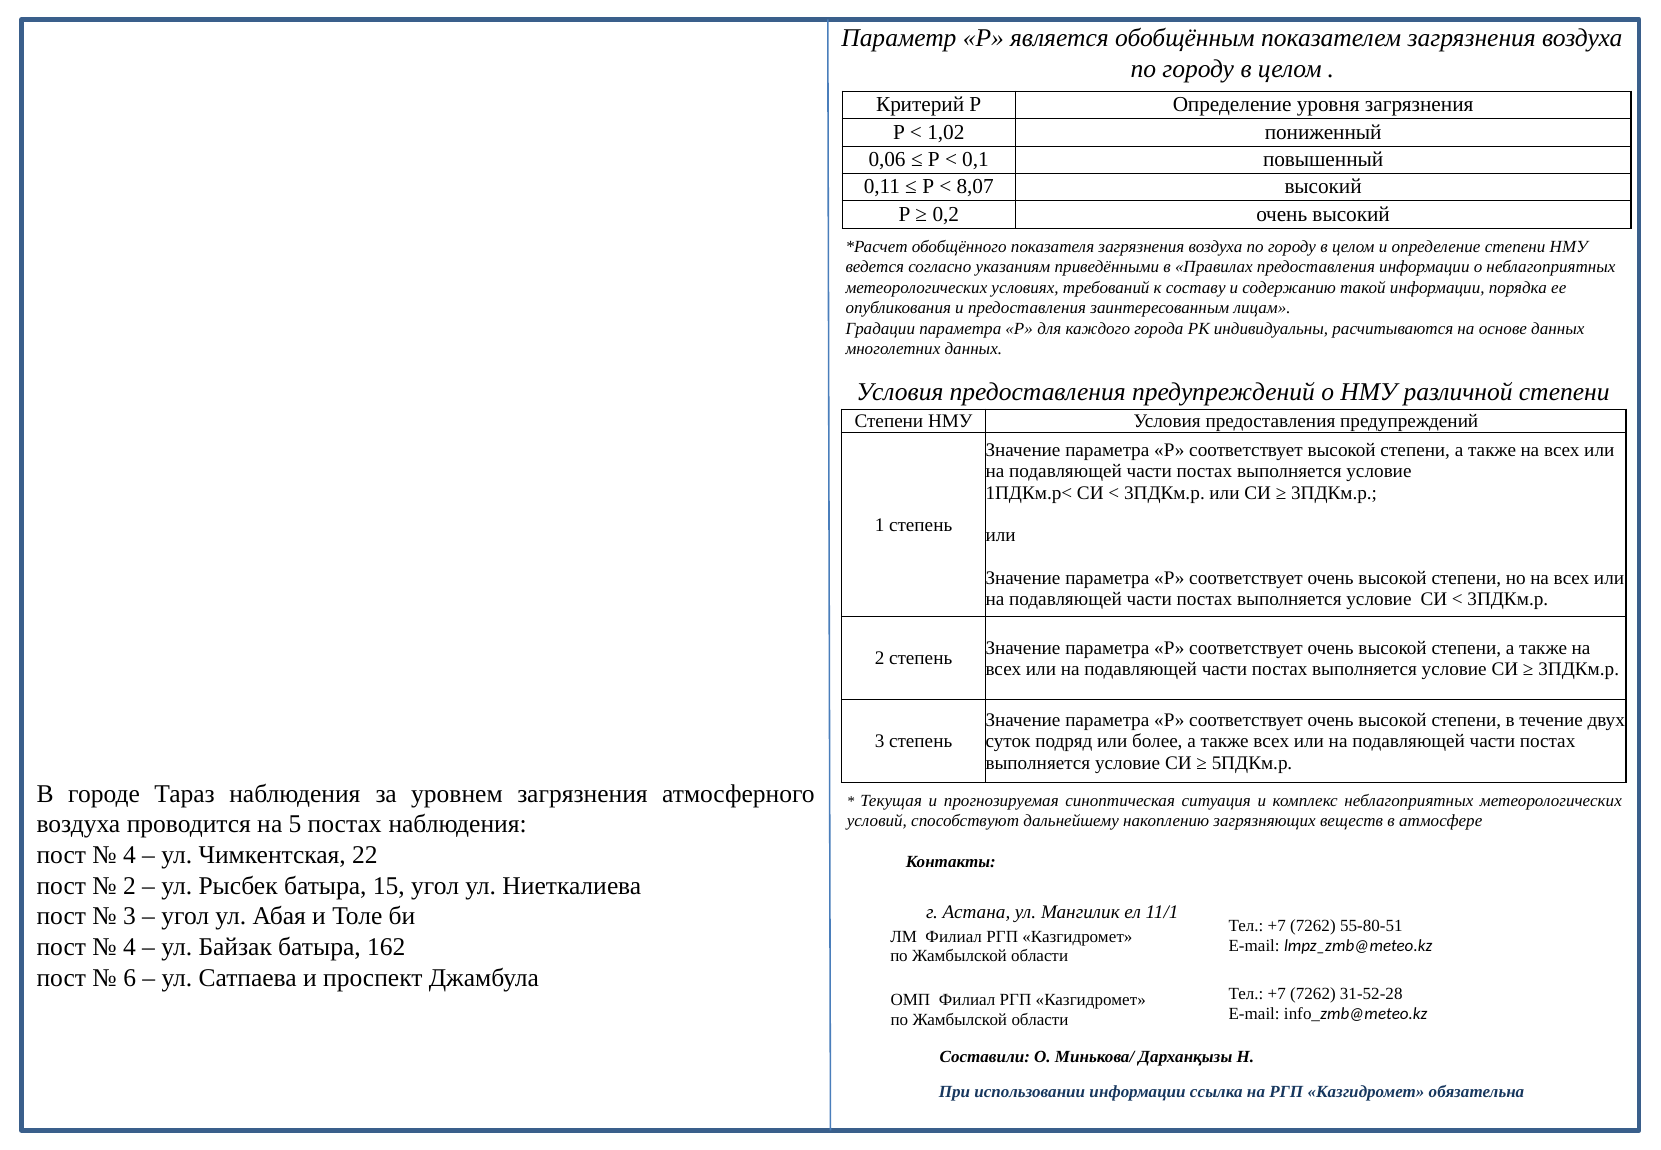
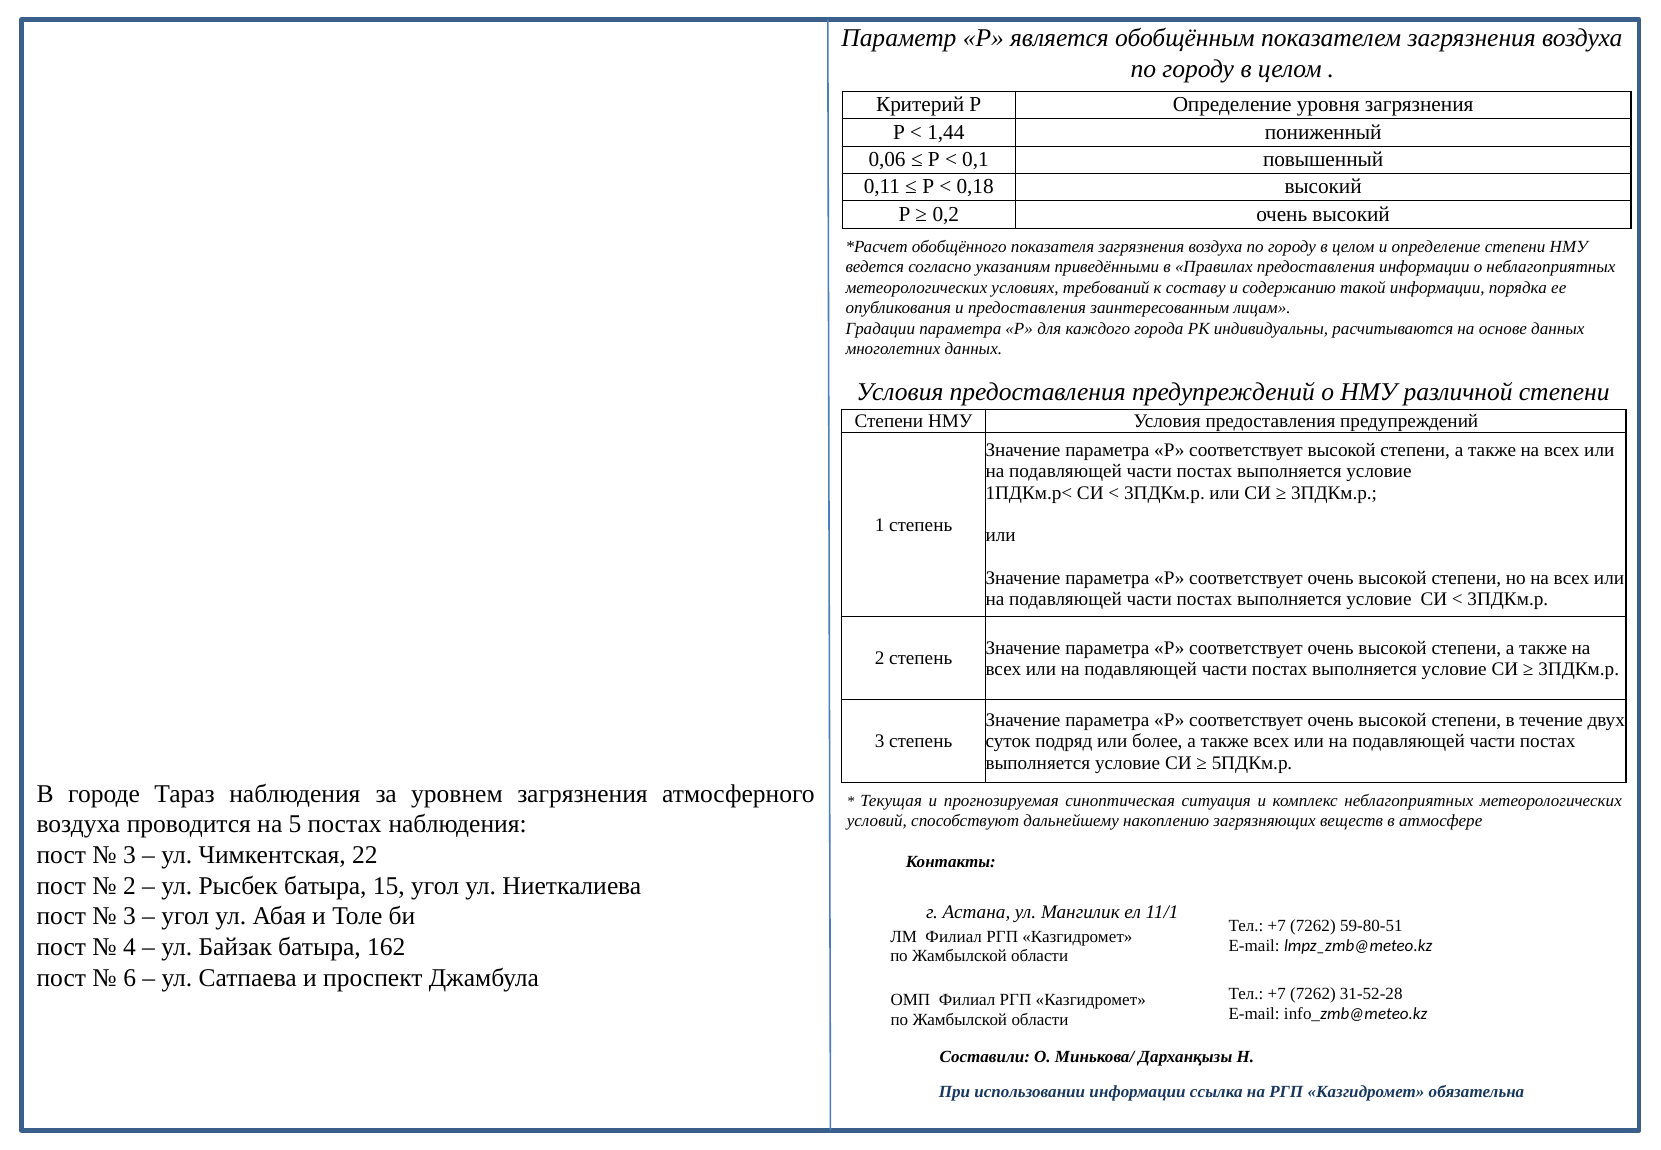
1,02: 1,02 -> 1,44 (946, 132)
8,07: 8,07 -> 0,18 (975, 187)
4: 4 -> 3 (129, 855)
55-80-51: 55-80-51 -> 59-80-51 (1371, 926)
